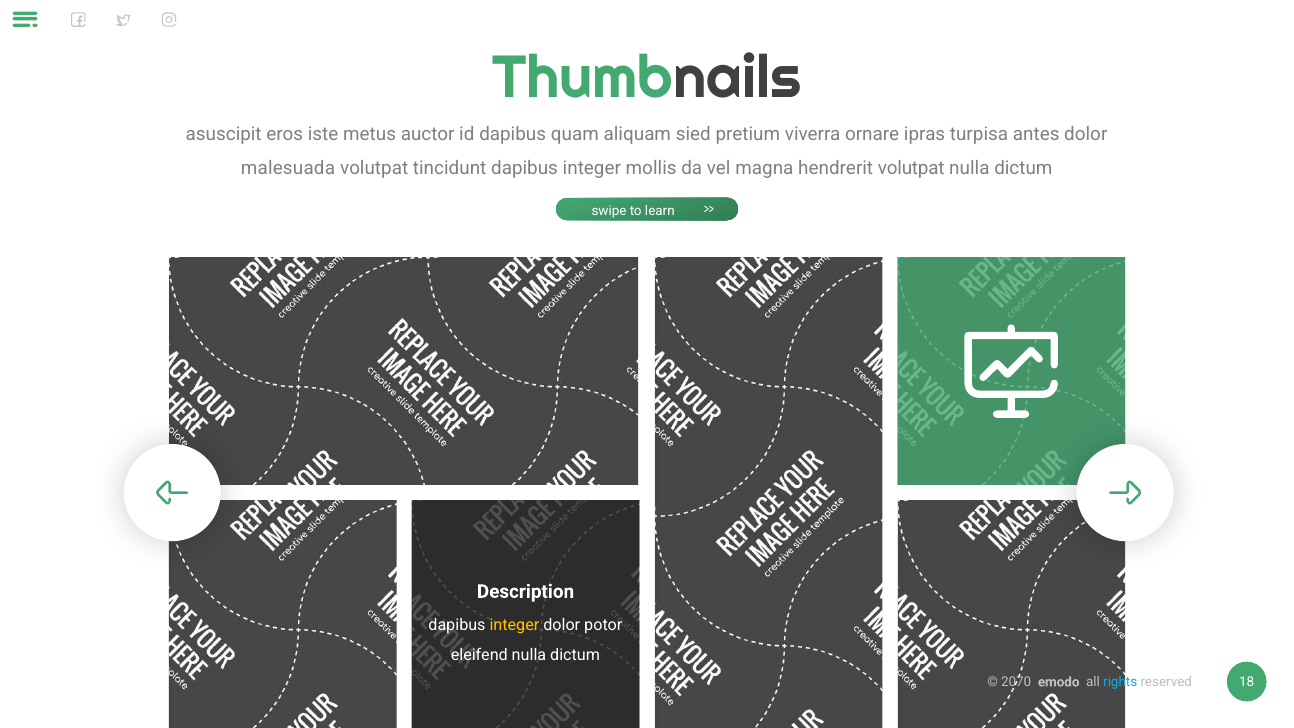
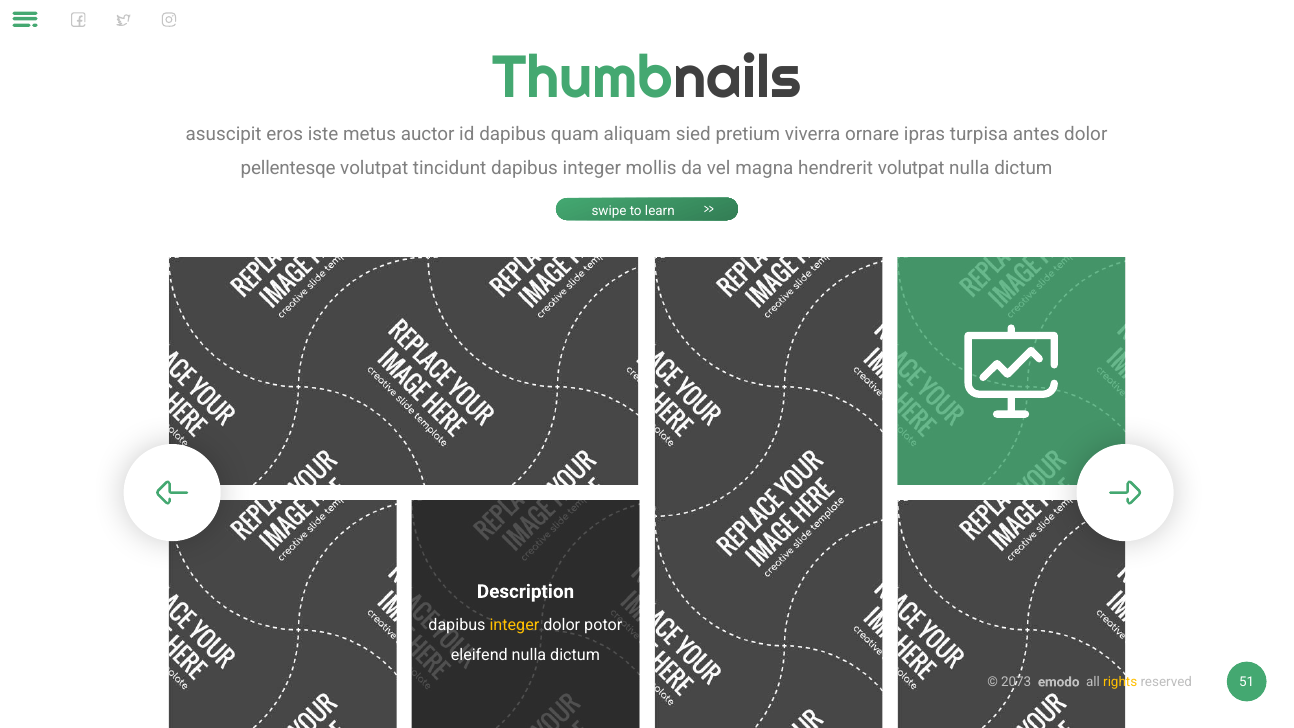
malesuada: malesuada -> pellentesqe (288, 169)
2070: 2070 -> 2073 (1016, 682)
rights colour: light blue -> yellow (1120, 682)
18: 18 -> 51 (1247, 682)
